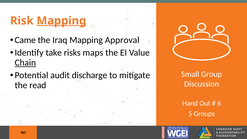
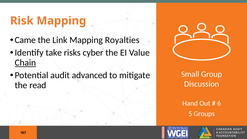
Mapping underline: present -> none (61, 21)
Iraq: Iraq -> Link (60, 40)
Approval: Approval -> Royalties (122, 40)
maps: maps -> cyber (93, 53)
discharge: discharge -> advanced (90, 75)
